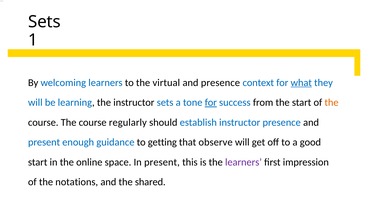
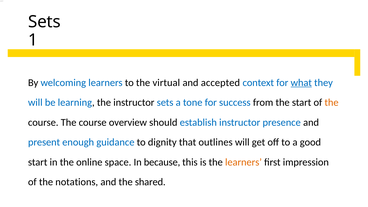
and presence: presence -> accepted (220, 83)
for underline: present -> none (211, 102)
regularly: regularly -> overview (128, 122)
getting: getting -> dignity (162, 142)
observe: observe -> outlines (216, 142)
In present: present -> because (162, 162)
learners colour: purple -> orange (243, 162)
